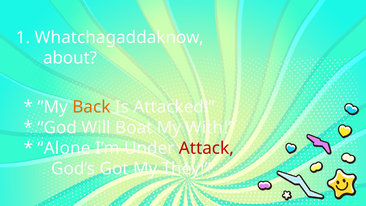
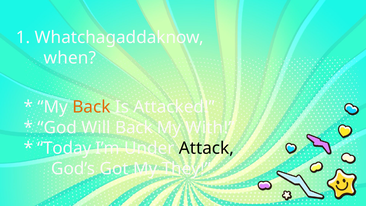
about: about -> when (70, 58)
Will Boat: Boat -> Back (134, 128)
Alone: Alone -> Today (64, 148)
Attack colour: red -> black (206, 148)
